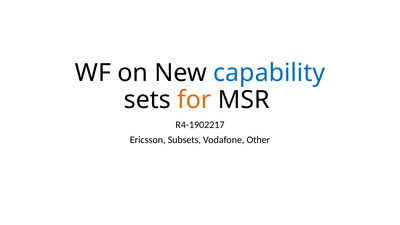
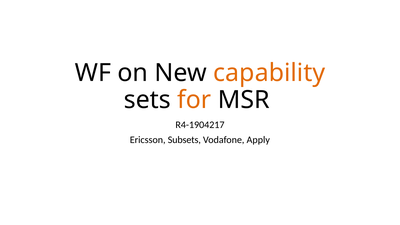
capability colour: blue -> orange (269, 73)
R4-1902217: R4-1902217 -> R4-1904217 (200, 125)
Other: Other -> Apply (258, 140)
